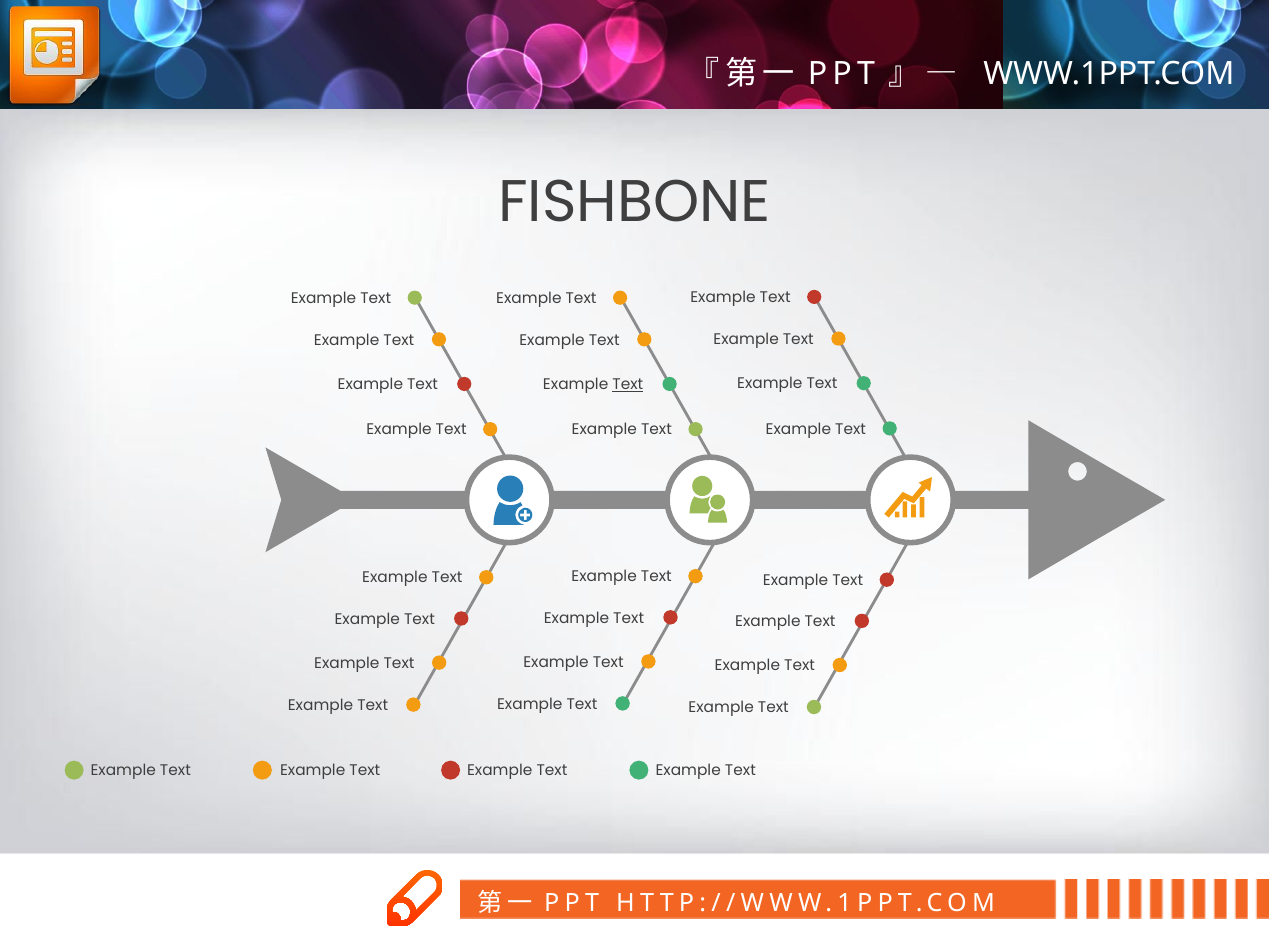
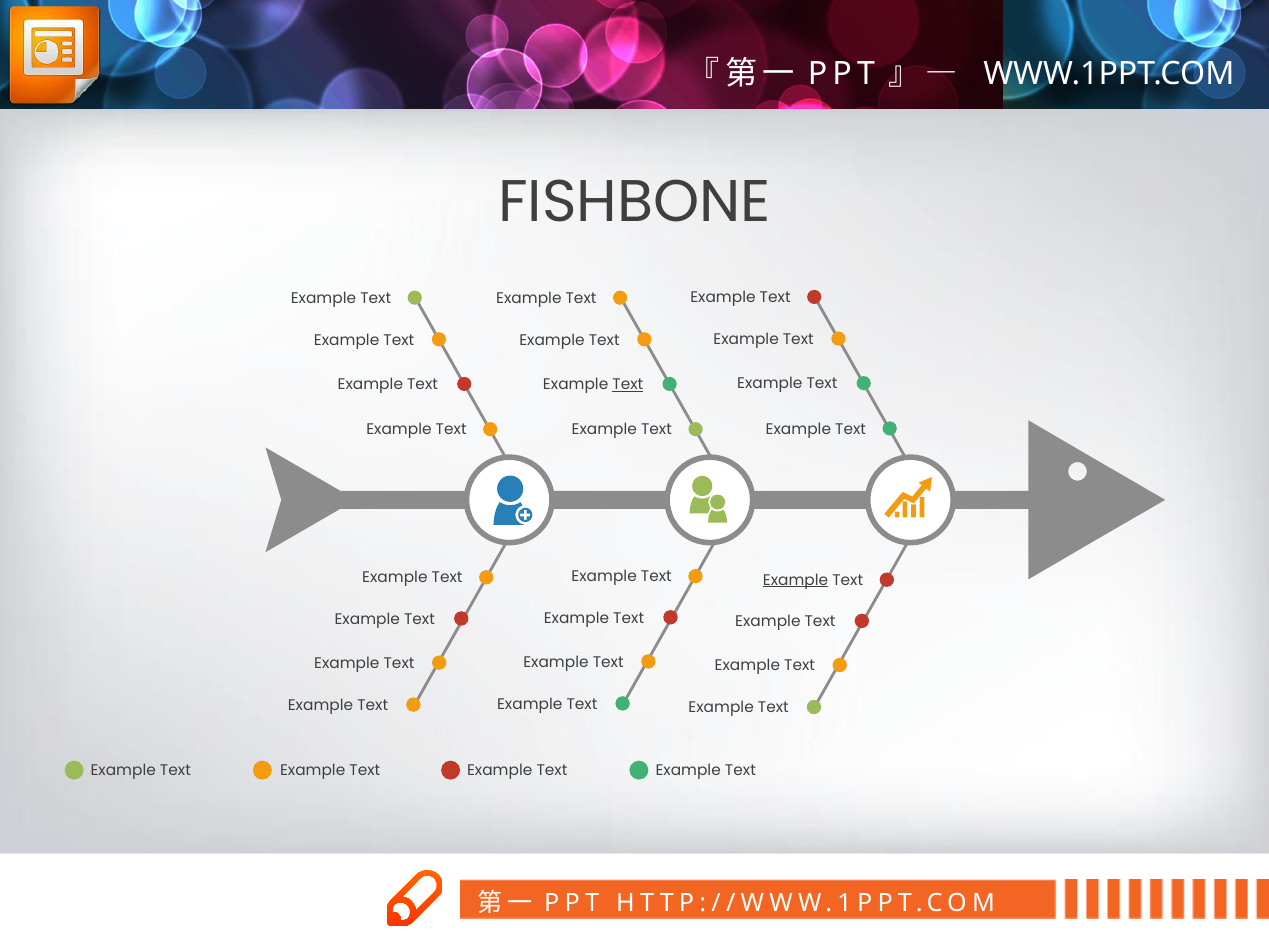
Example underline: none -> present (796, 581)
